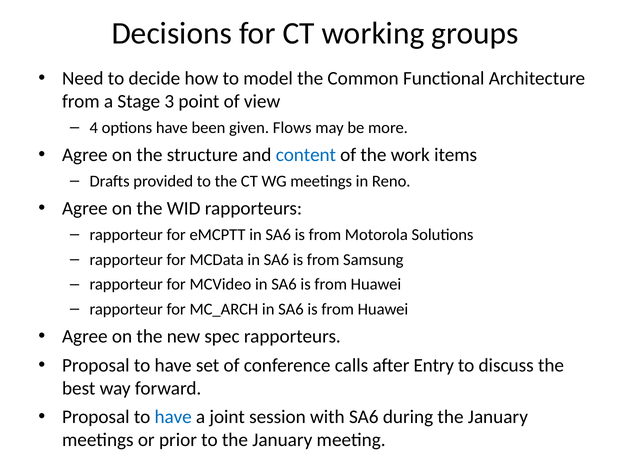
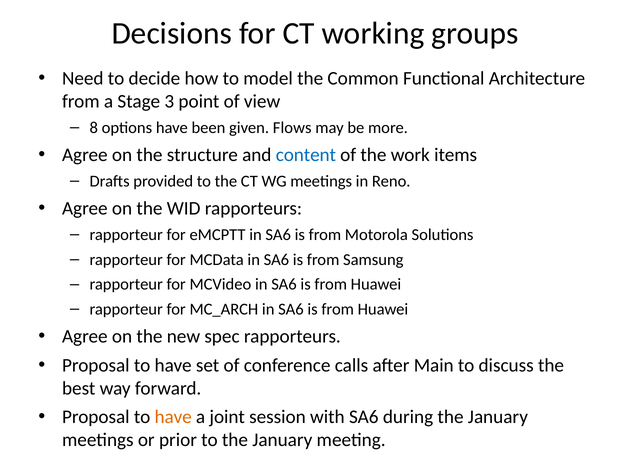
4: 4 -> 8 (94, 128)
Entry: Entry -> Main (434, 365)
have colour: blue -> orange (173, 417)
